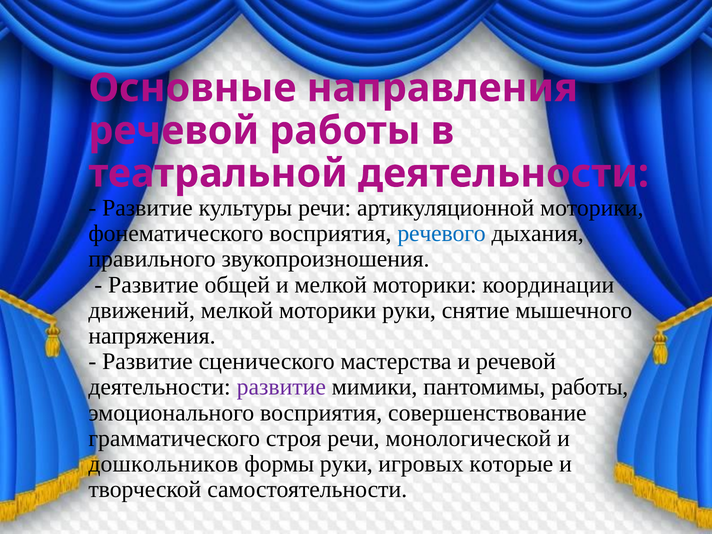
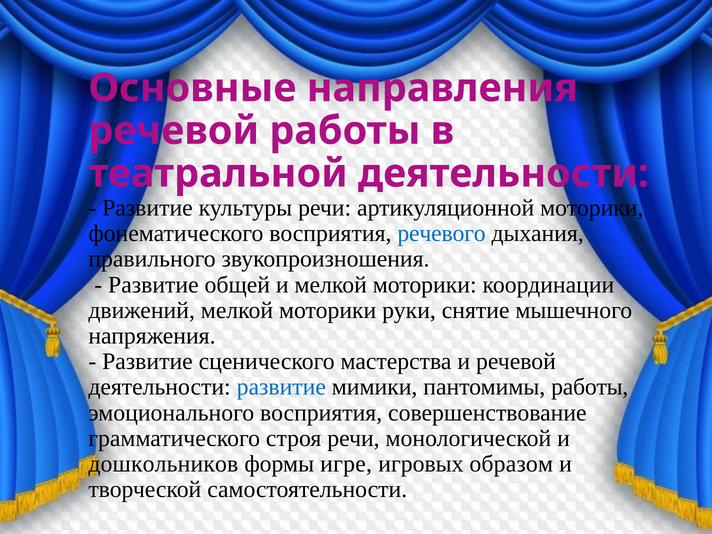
развитие colour: purple -> blue (281, 387)
формы руки: руки -> игре (346, 464)
которые: которые -> образом (511, 464)
